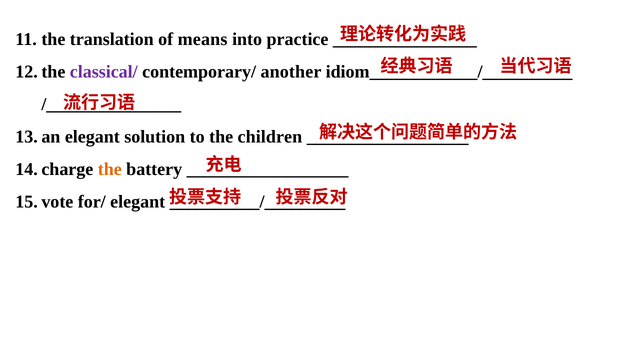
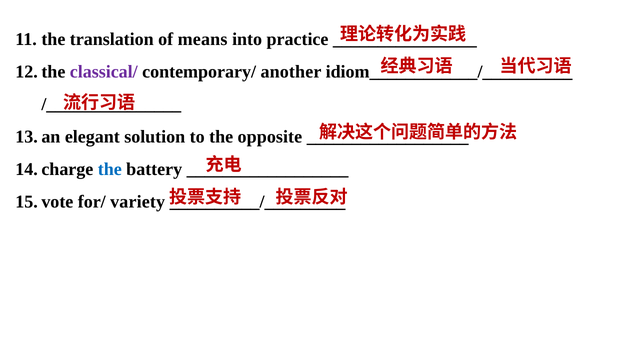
children: children -> opposite (270, 137)
the colour: orange -> blue (110, 169)
for/ elegant: elegant -> variety (138, 202)
